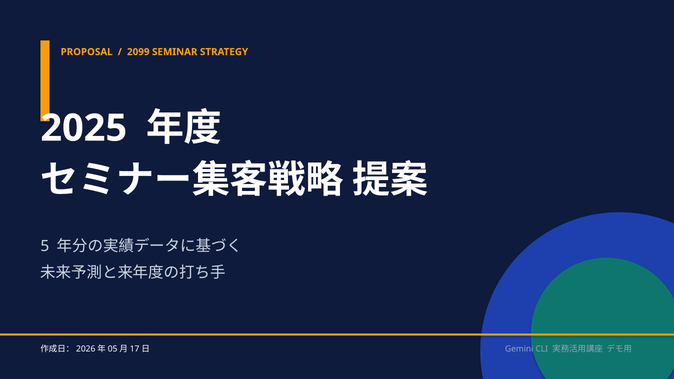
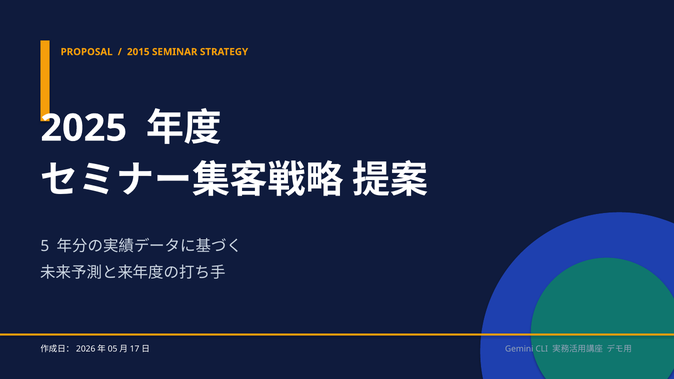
2099: 2099 -> 2015 (138, 52)
